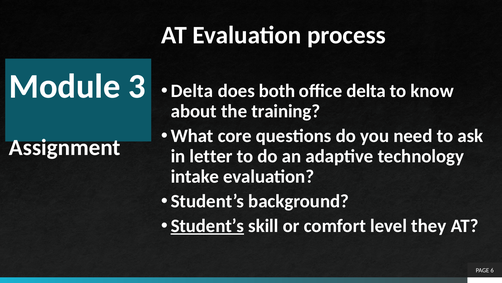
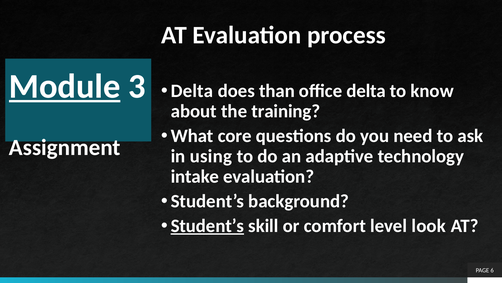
Module underline: none -> present (65, 86)
both: both -> than (277, 91)
letter: letter -> using (211, 156)
they: they -> look (429, 225)
